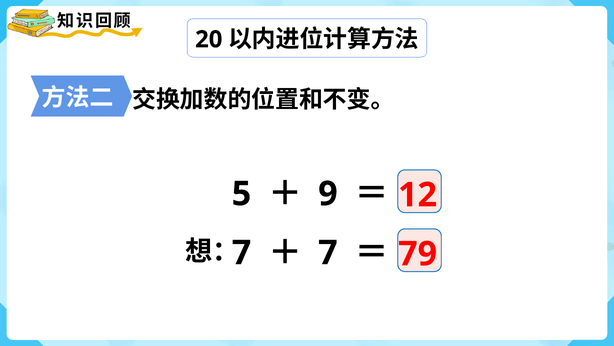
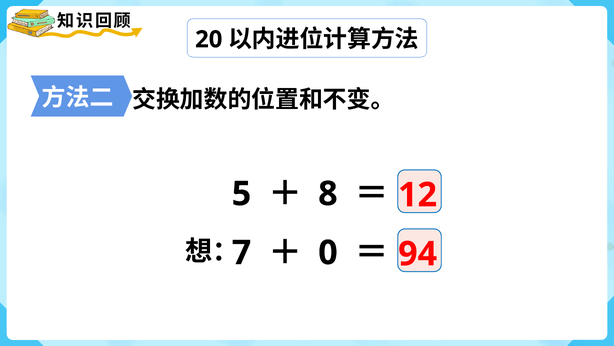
9: 9 -> 8 (328, 194)
79: 79 -> 94 (418, 254)
7: 7 -> 0 (328, 252)
